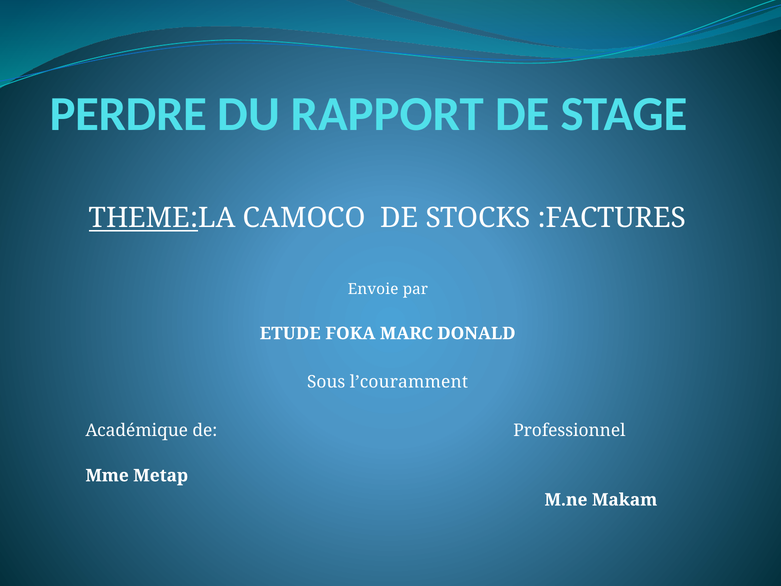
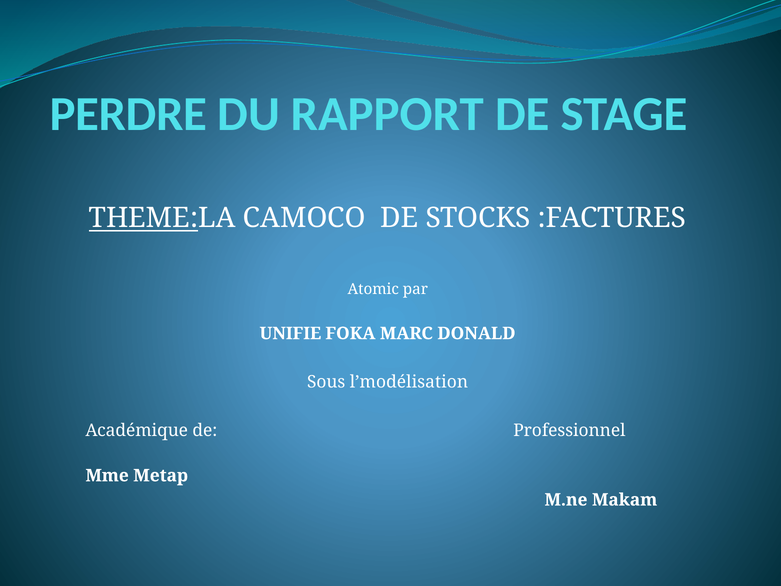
Envoie: Envoie -> Atomic (373, 289)
ETUDE: ETUDE -> UNIFIE (290, 333)
l’couramment: l’couramment -> l’modélisation (409, 382)
